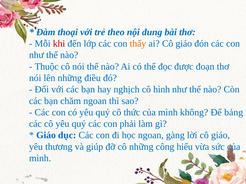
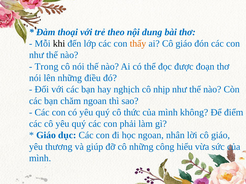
khi colour: red -> black (59, 44)
Thuộc: Thuộc -> Trong (46, 67)
hình: hình -> nhịp (162, 90)
bảng: bảng -> điểm (234, 113)
gàng: gàng -> nhân (175, 136)
